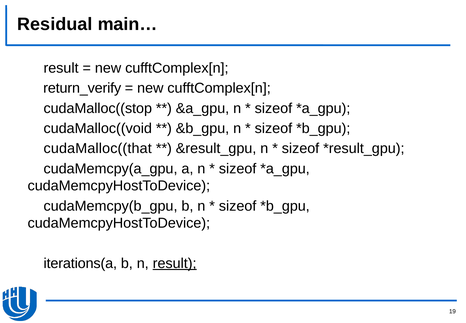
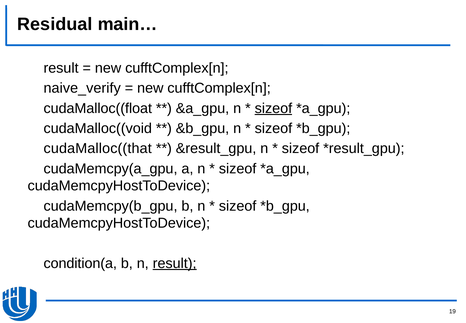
return_verify: return_verify -> naive_verify (82, 88)
cudaMalloc((stop: cudaMalloc((stop -> cudaMalloc((float (98, 108)
sizeof underline: none -> present (273, 108)
iterations(a: iterations(a -> condition(a (80, 263)
